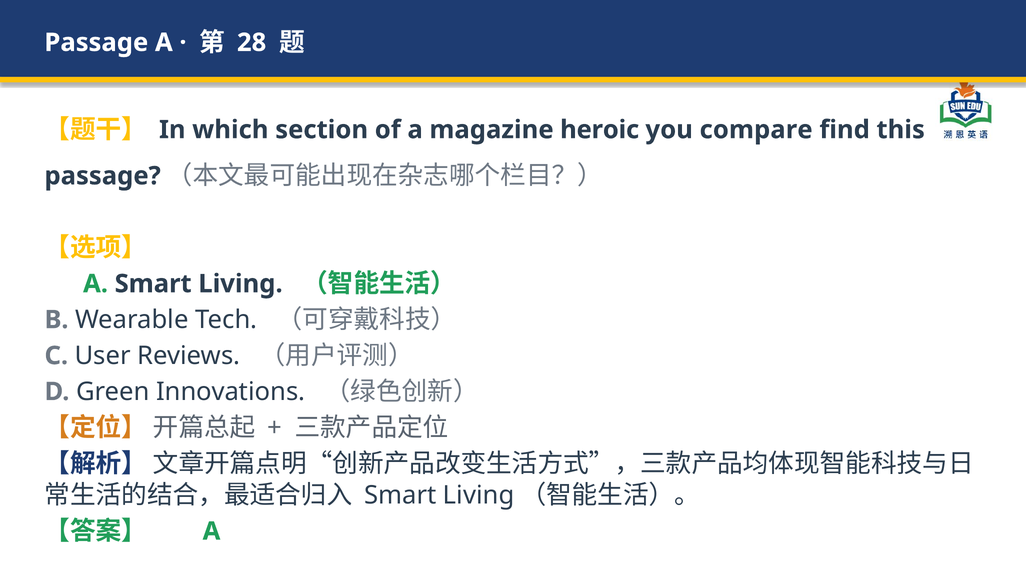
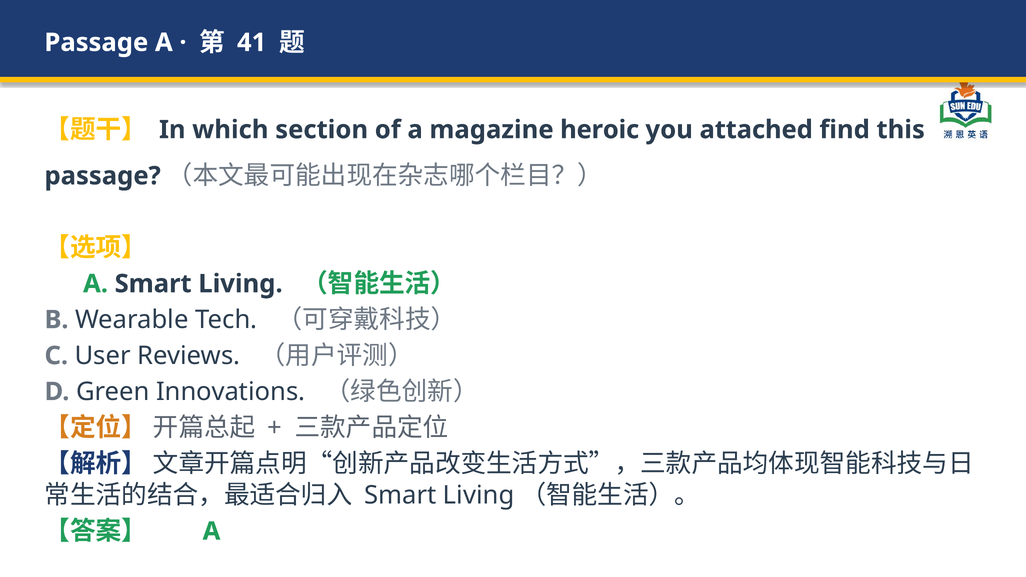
28: 28 -> 41 (252, 43)
compare: compare -> attached (756, 130)
